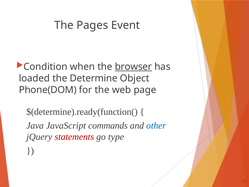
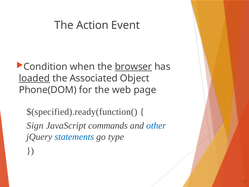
Pages: Pages -> Action (92, 25)
loaded underline: none -> present (34, 78)
Determine: Determine -> Associated (94, 78)
$(determine).ready(function(: $(determine).ready(function( -> $(specified).ready(function( (82, 112)
Java: Java -> Sign (35, 126)
statements colour: red -> blue (74, 137)
